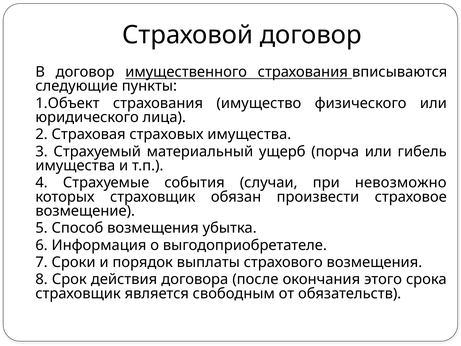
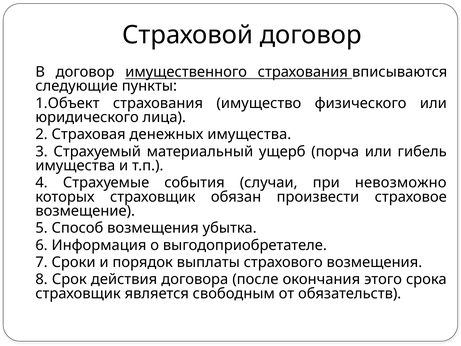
страховых: страховых -> денежных (166, 134)
